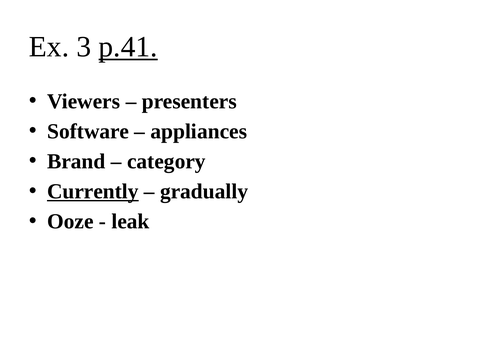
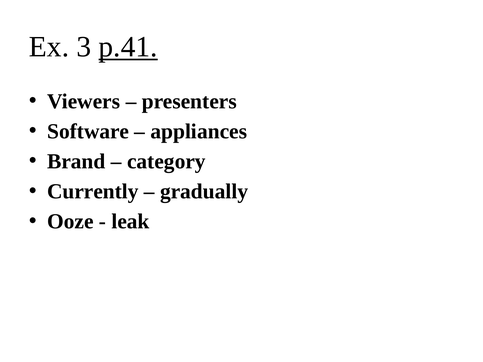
Currently underline: present -> none (93, 192)
